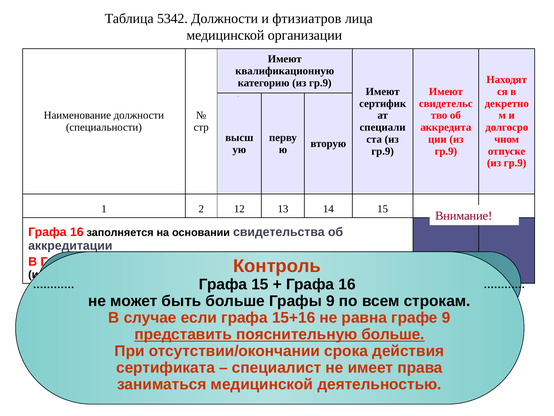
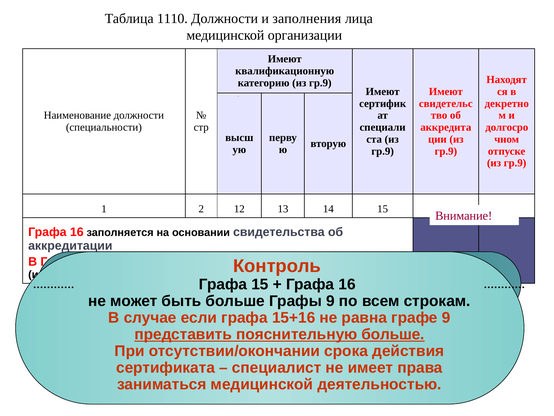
5342: 5342 -> 1110 (172, 19)
фтизиатров: фтизиатров -> заполнения (307, 19)
